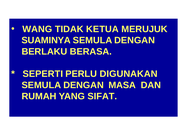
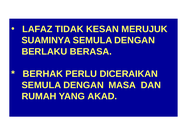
WANG: WANG -> LAFAZ (37, 29)
KETUA: KETUA -> KESAN (102, 29)
SEPERTI: SEPERTI -> BERHAK (43, 74)
DIGUNAKAN: DIGUNAKAN -> DICERAIKAN (129, 74)
SIFAT: SIFAT -> AKAD (102, 96)
